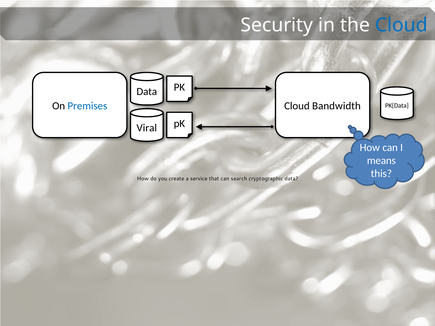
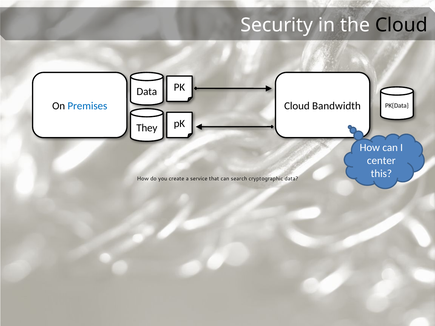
Cloud colour: blue -> black (401, 25)
Viral: Viral -> They (147, 128)
means: means -> center (381, 161)
